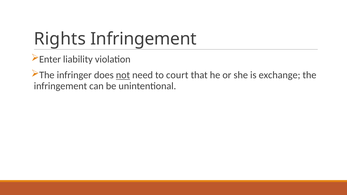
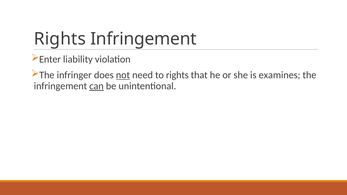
to court: court -> rights (177, 75)
exchange: exchange -> examines (280, 75)
can underline: none -> present (96, 86)
